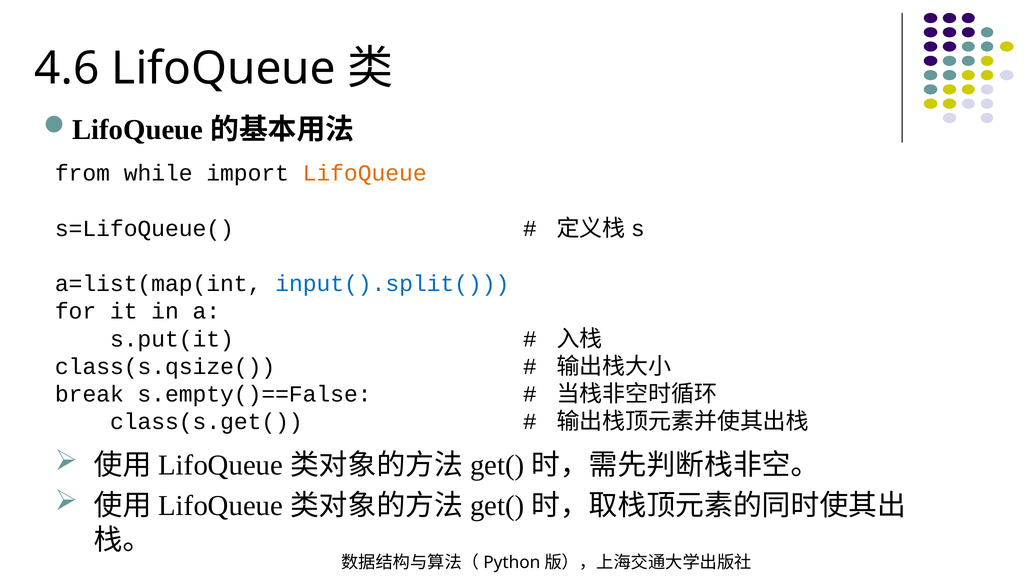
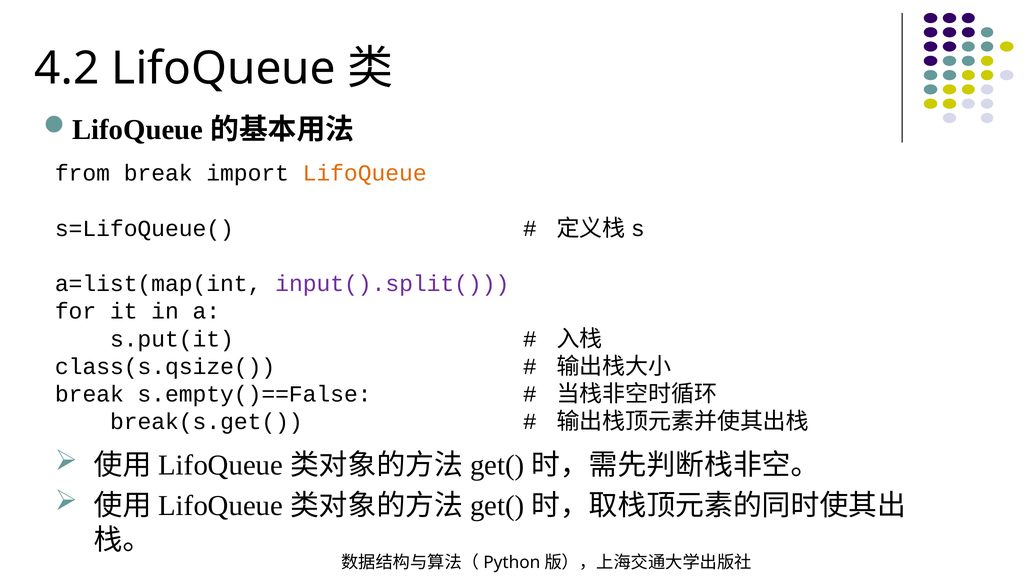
4.6: 4.6 -> 4.2 (67, 68)
from while: while -> break (158, 173)
input().split( colour: blue -> purple (392, 284)
class(s.get(: class(s.get( -> break(s.get( (206, 422)
